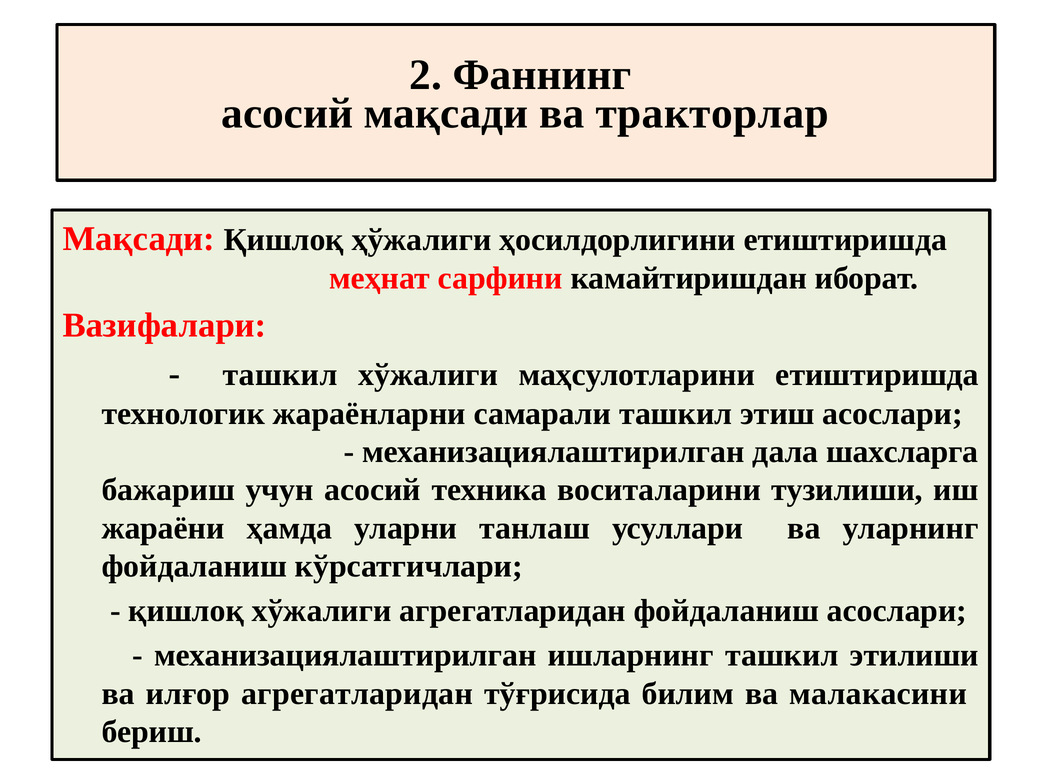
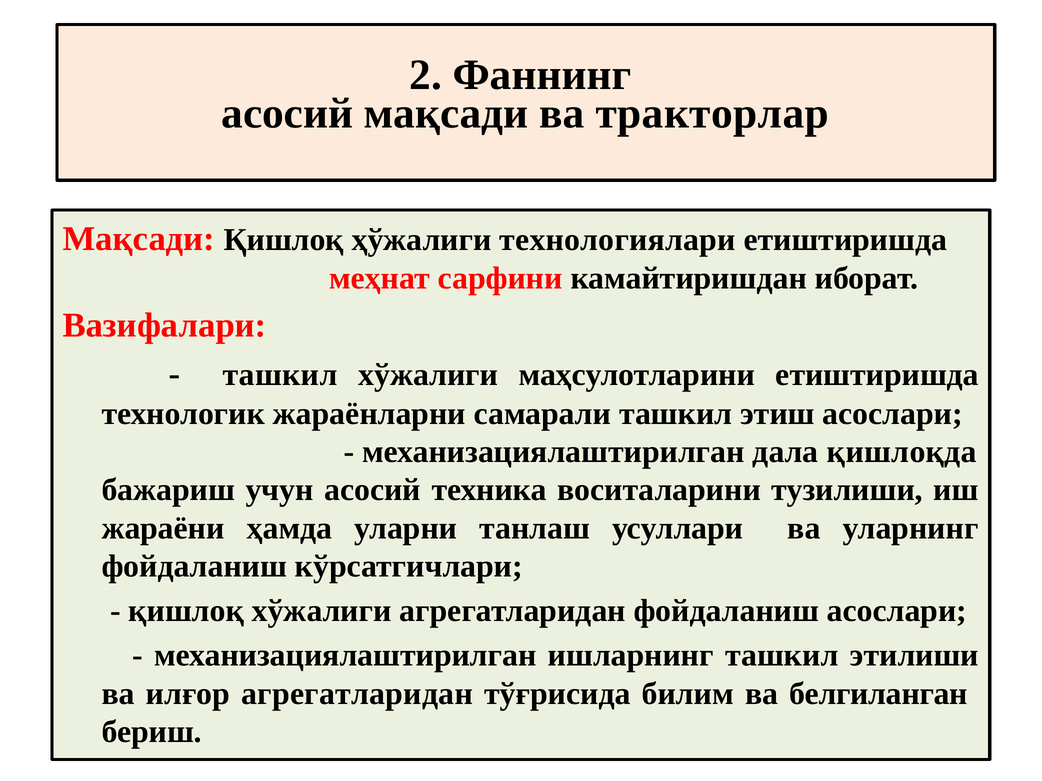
ҳосилдорлигини: ҳосилдорлигини -> технологиялари (617, 240)
шахсларга: шахсларга -> қишлоқда (902, 452)
малакасини: малакасини -> белгиланган (878, 694)
